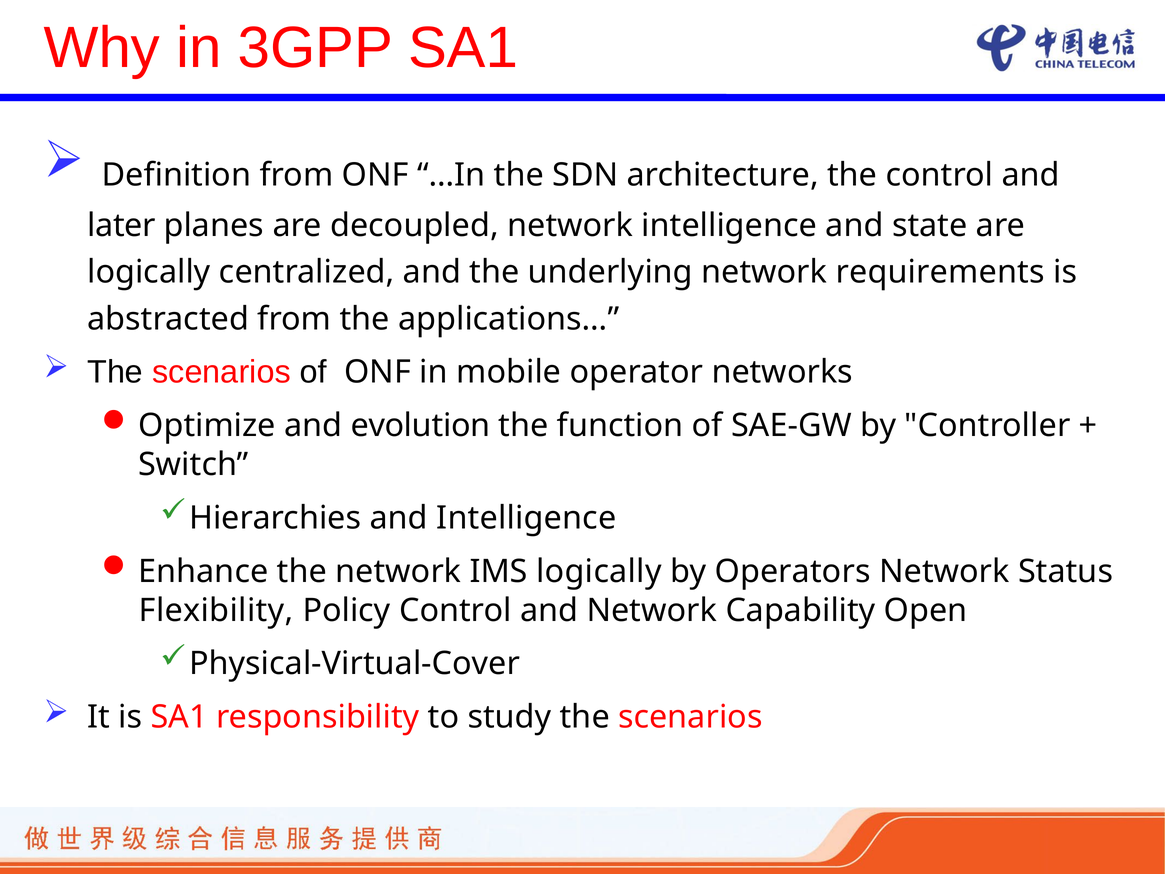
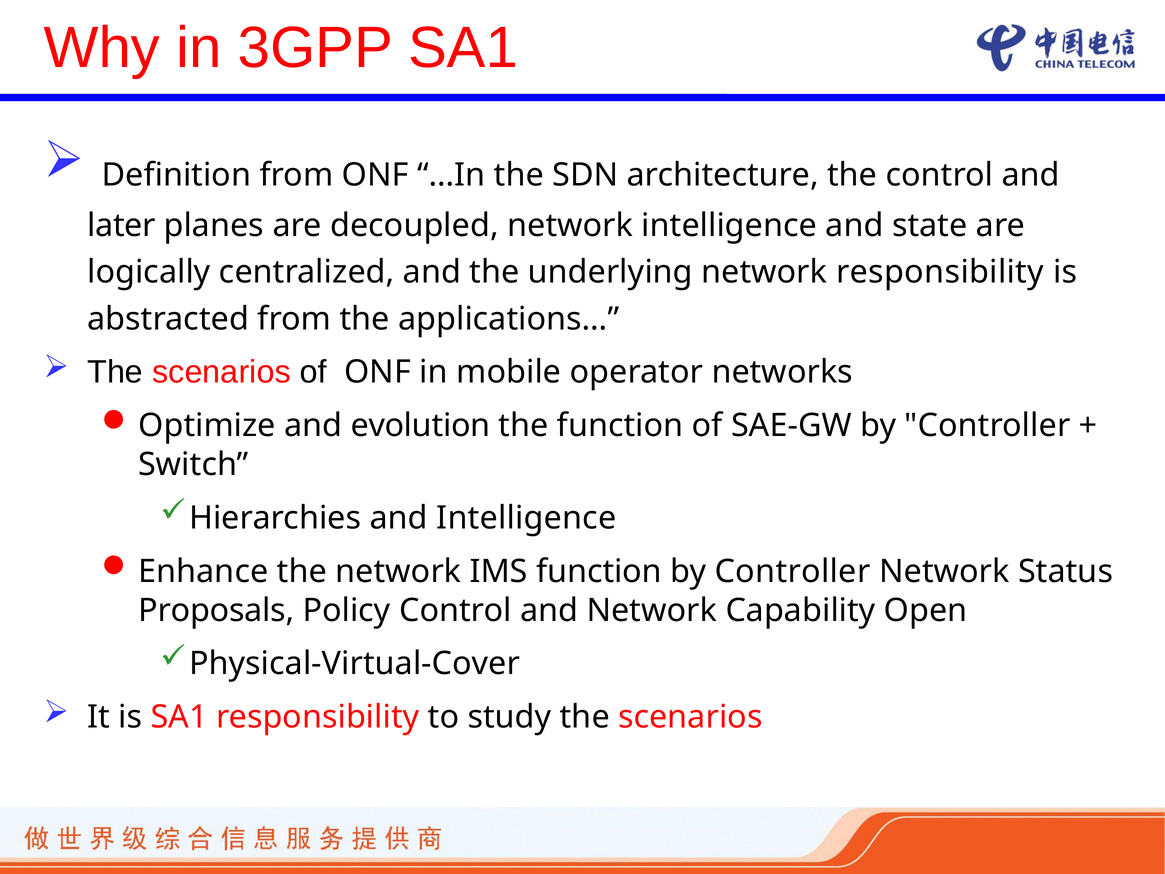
network requirements: requirements -> responsibility (940, 272)
IMS logically: logically -> function (599, 571)
Operators: Operators -> Controller (793, 571)
Flexibility: Flexibility -> Proposals (216, 610)
